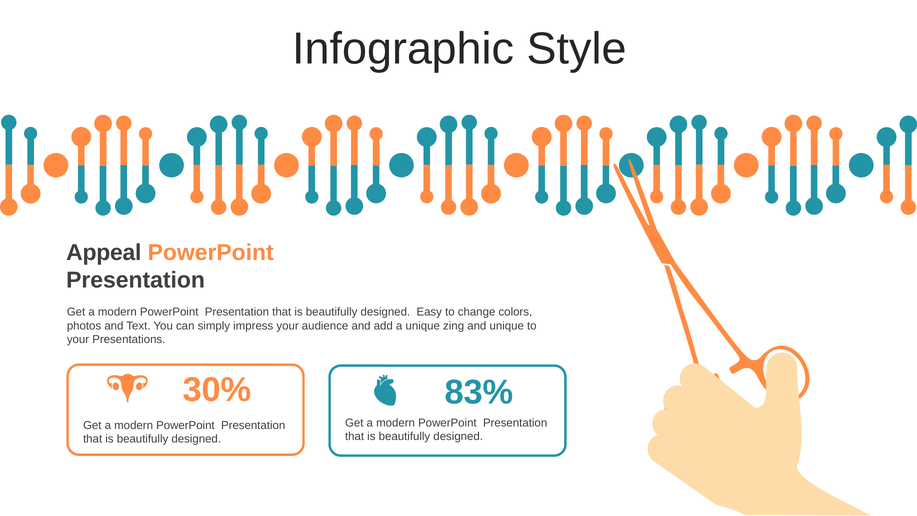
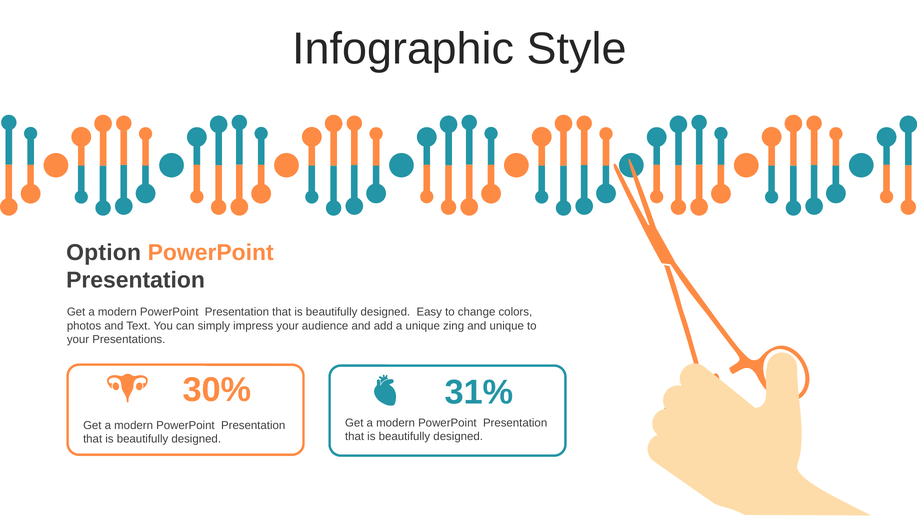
Appeal: Appeal -> Option (104, 252)
83%: 83% -> 31% (479, 392)
